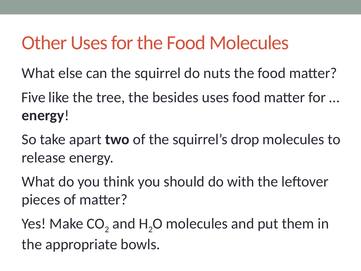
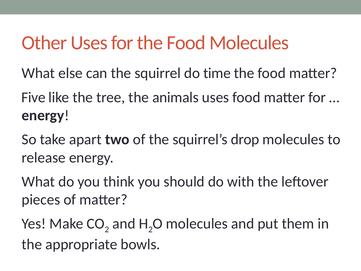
nuts: nuts -> time (217, 73)
besides: besides -> animals (175, 97)
